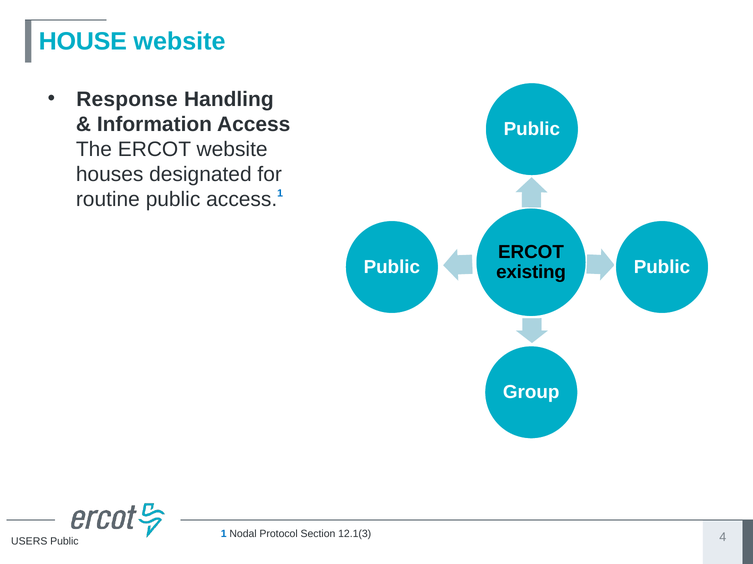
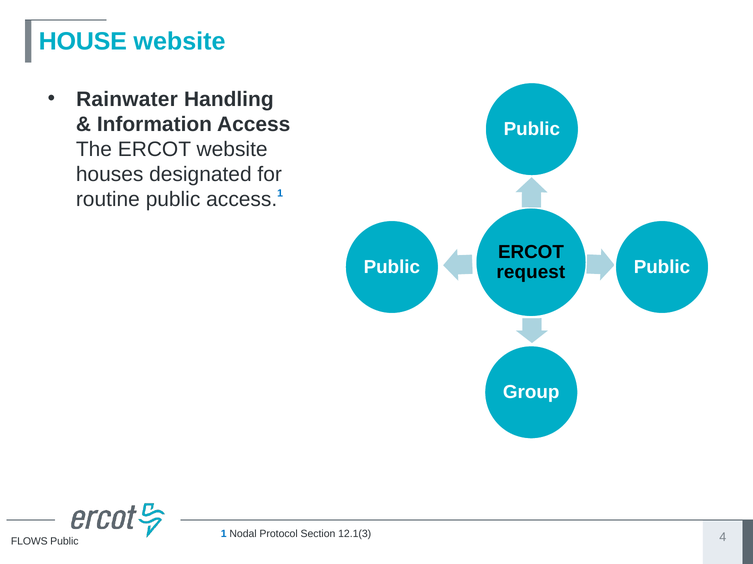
Response: Response -> Rainwater (127, 99)
existing: existing -> request (531, 273)
USERS: USERS -> FLOWS (29, 542)
